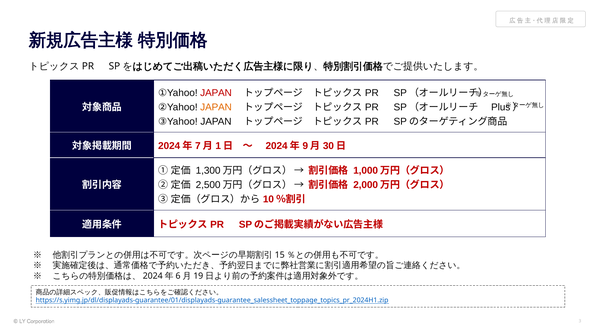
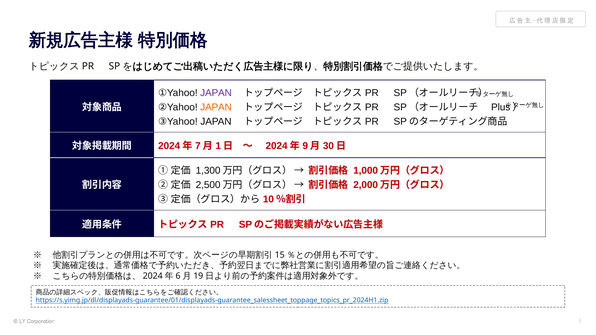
JAPAN colour: red -> purple (216, 93)
